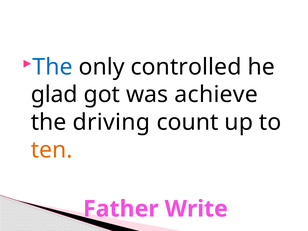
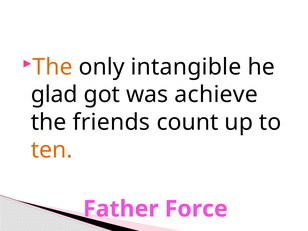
The colour: blue -> orange (53, 67)
controlled: controlled -> intangible (186, 67)
driving: driving -> friends (111, 122)
Write: Write -> Force (196, 209)
